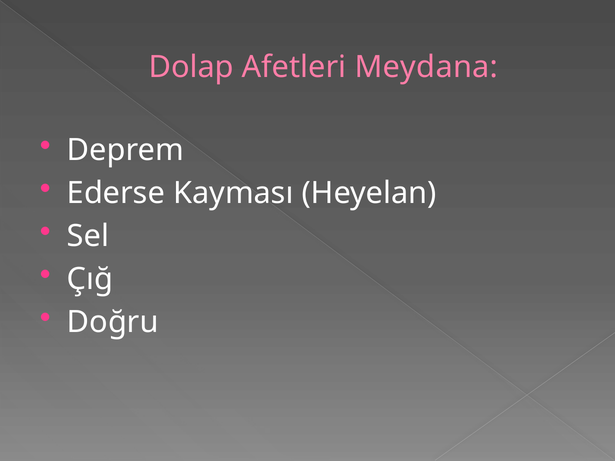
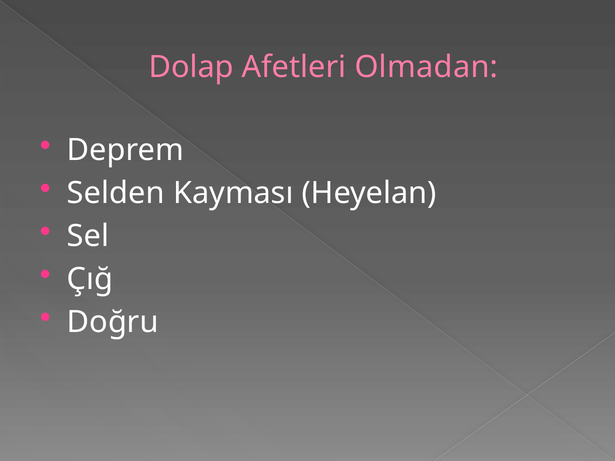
Meydana: Meydana -> Olmadan (426, 67)
Ederse: Ederse -> Selden (116, 193)
